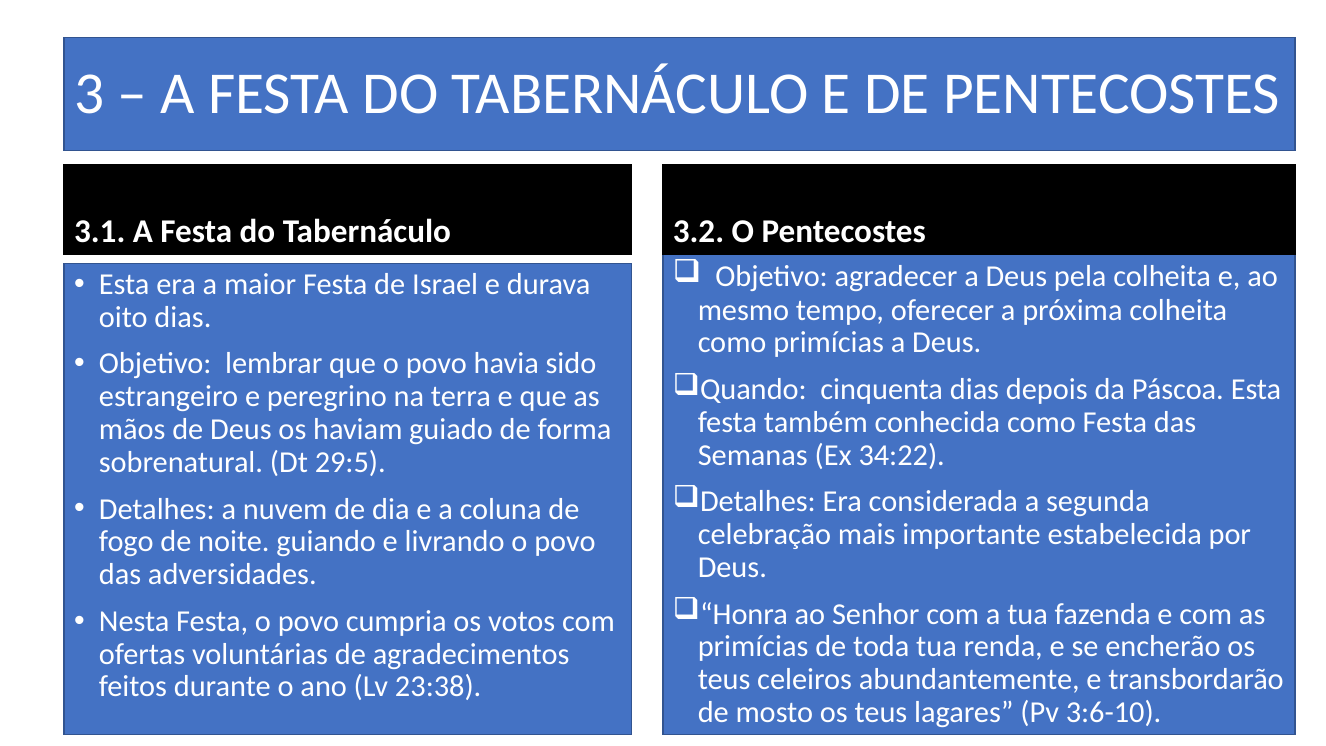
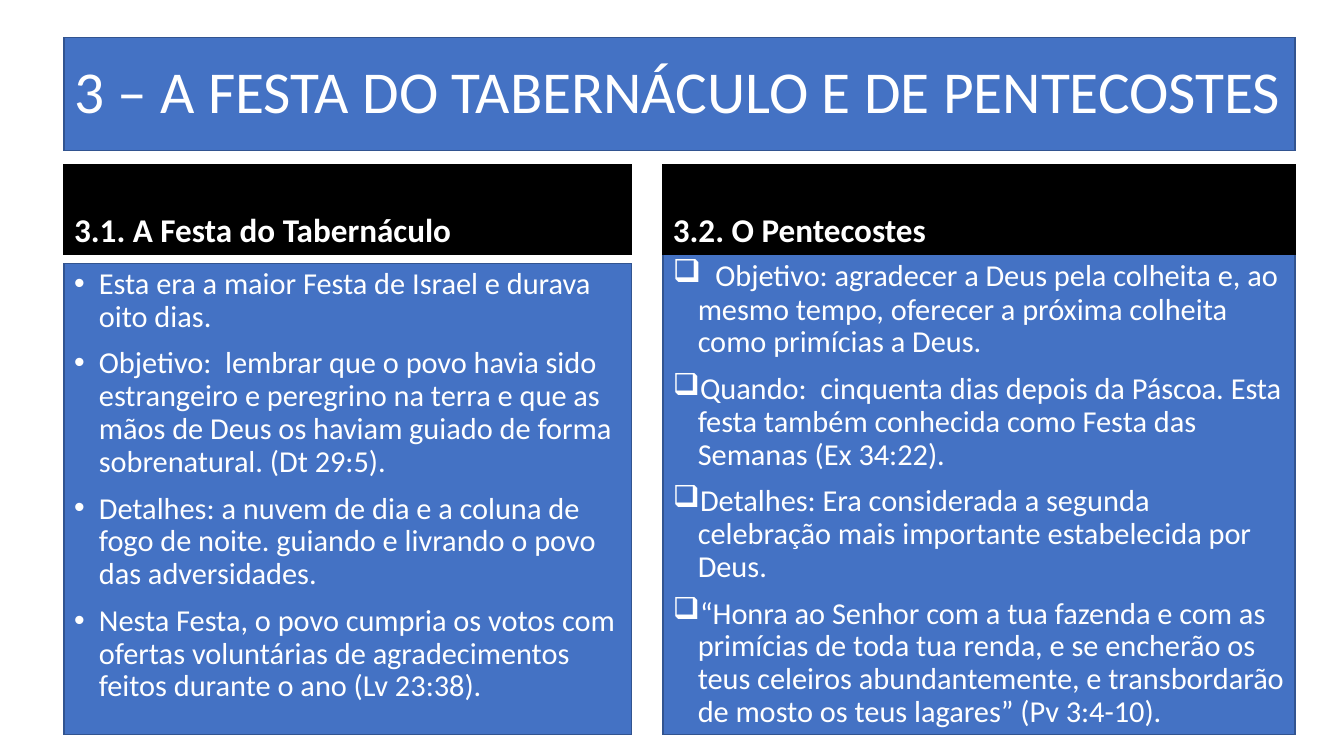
3:6-10: 3:6-10 -> 3:4-10 (1114, 712)
